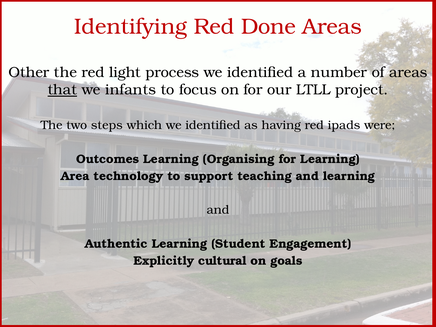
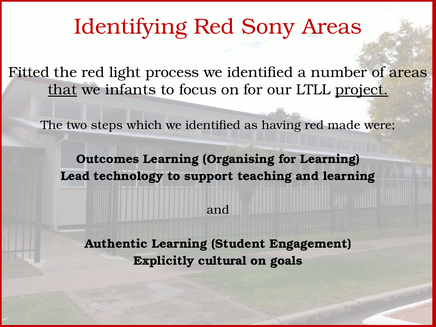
Done: Done -> Sony (268, 27)
Other: Other -> Fitted (29, 72)
project underline: none -> present (362, 90)
ipads: ipads -> made (344, 125)
Area: Area -> Lead (75, 176)
